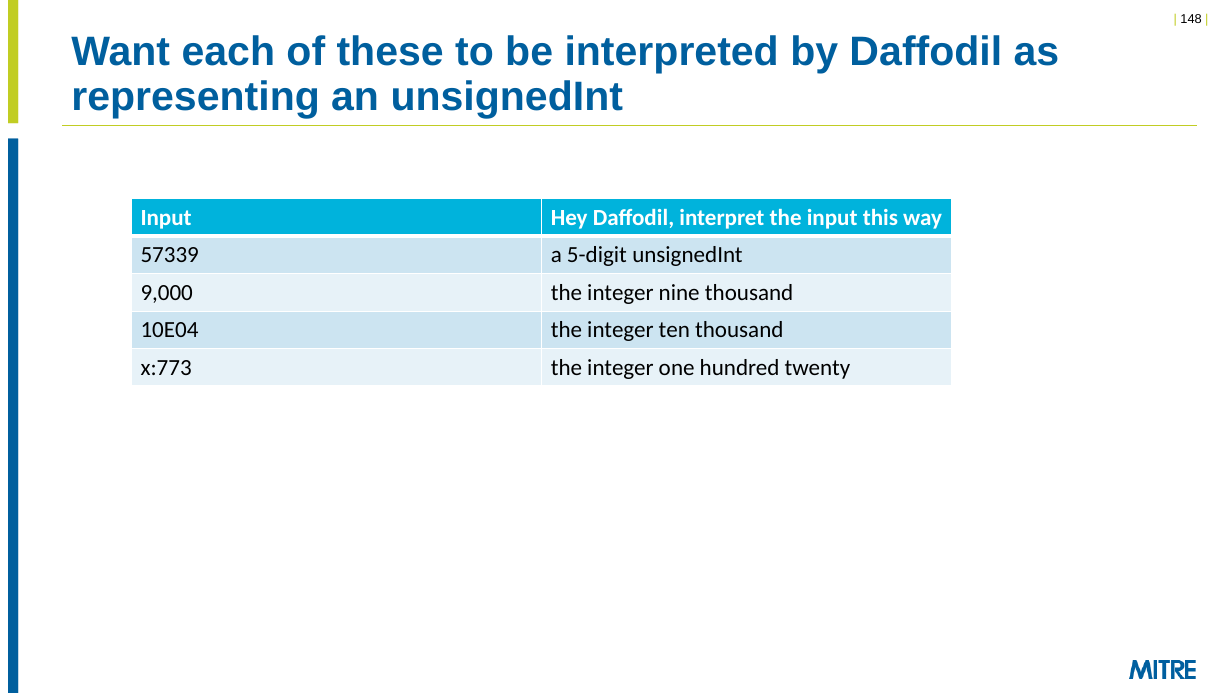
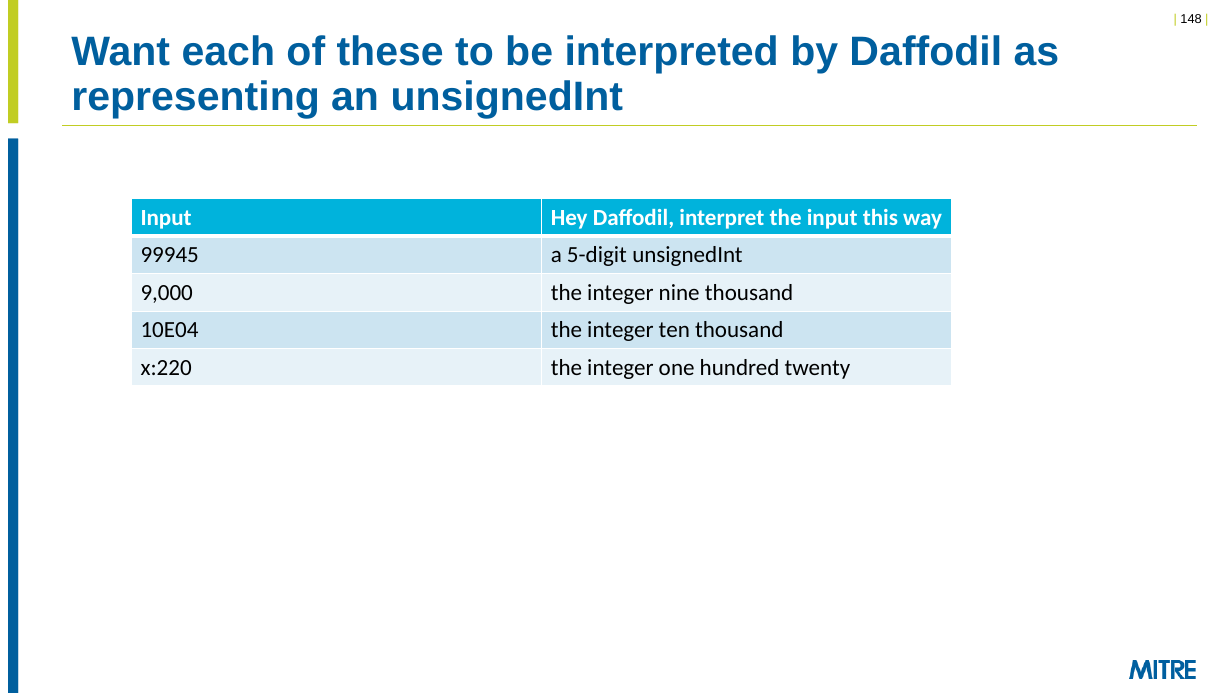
57339: 57339 -> 99945 (170, 255)
x:773: x:773 -> x:220 (166, 367)
